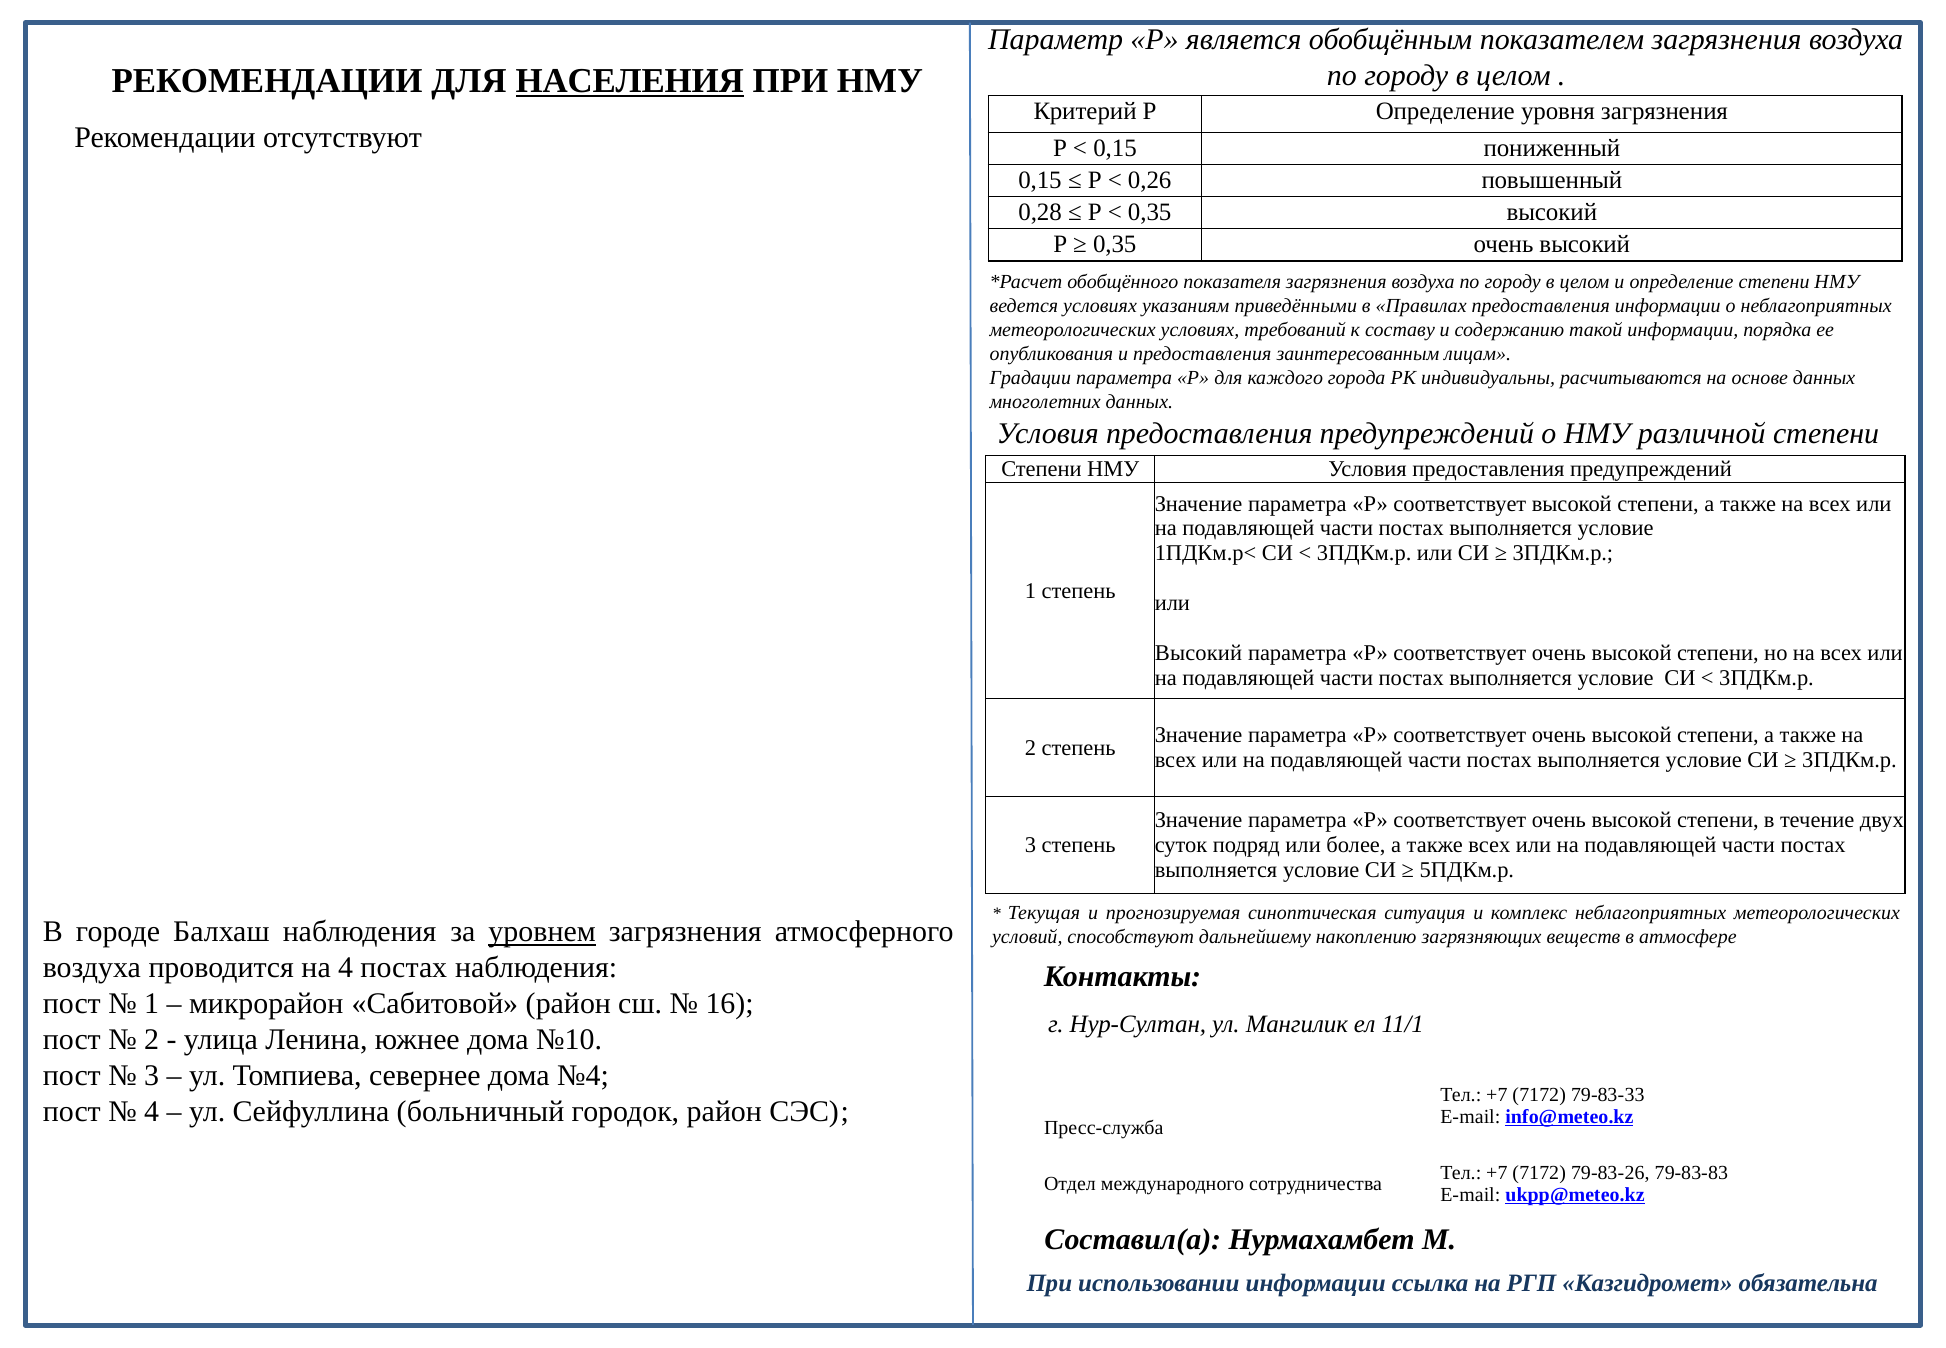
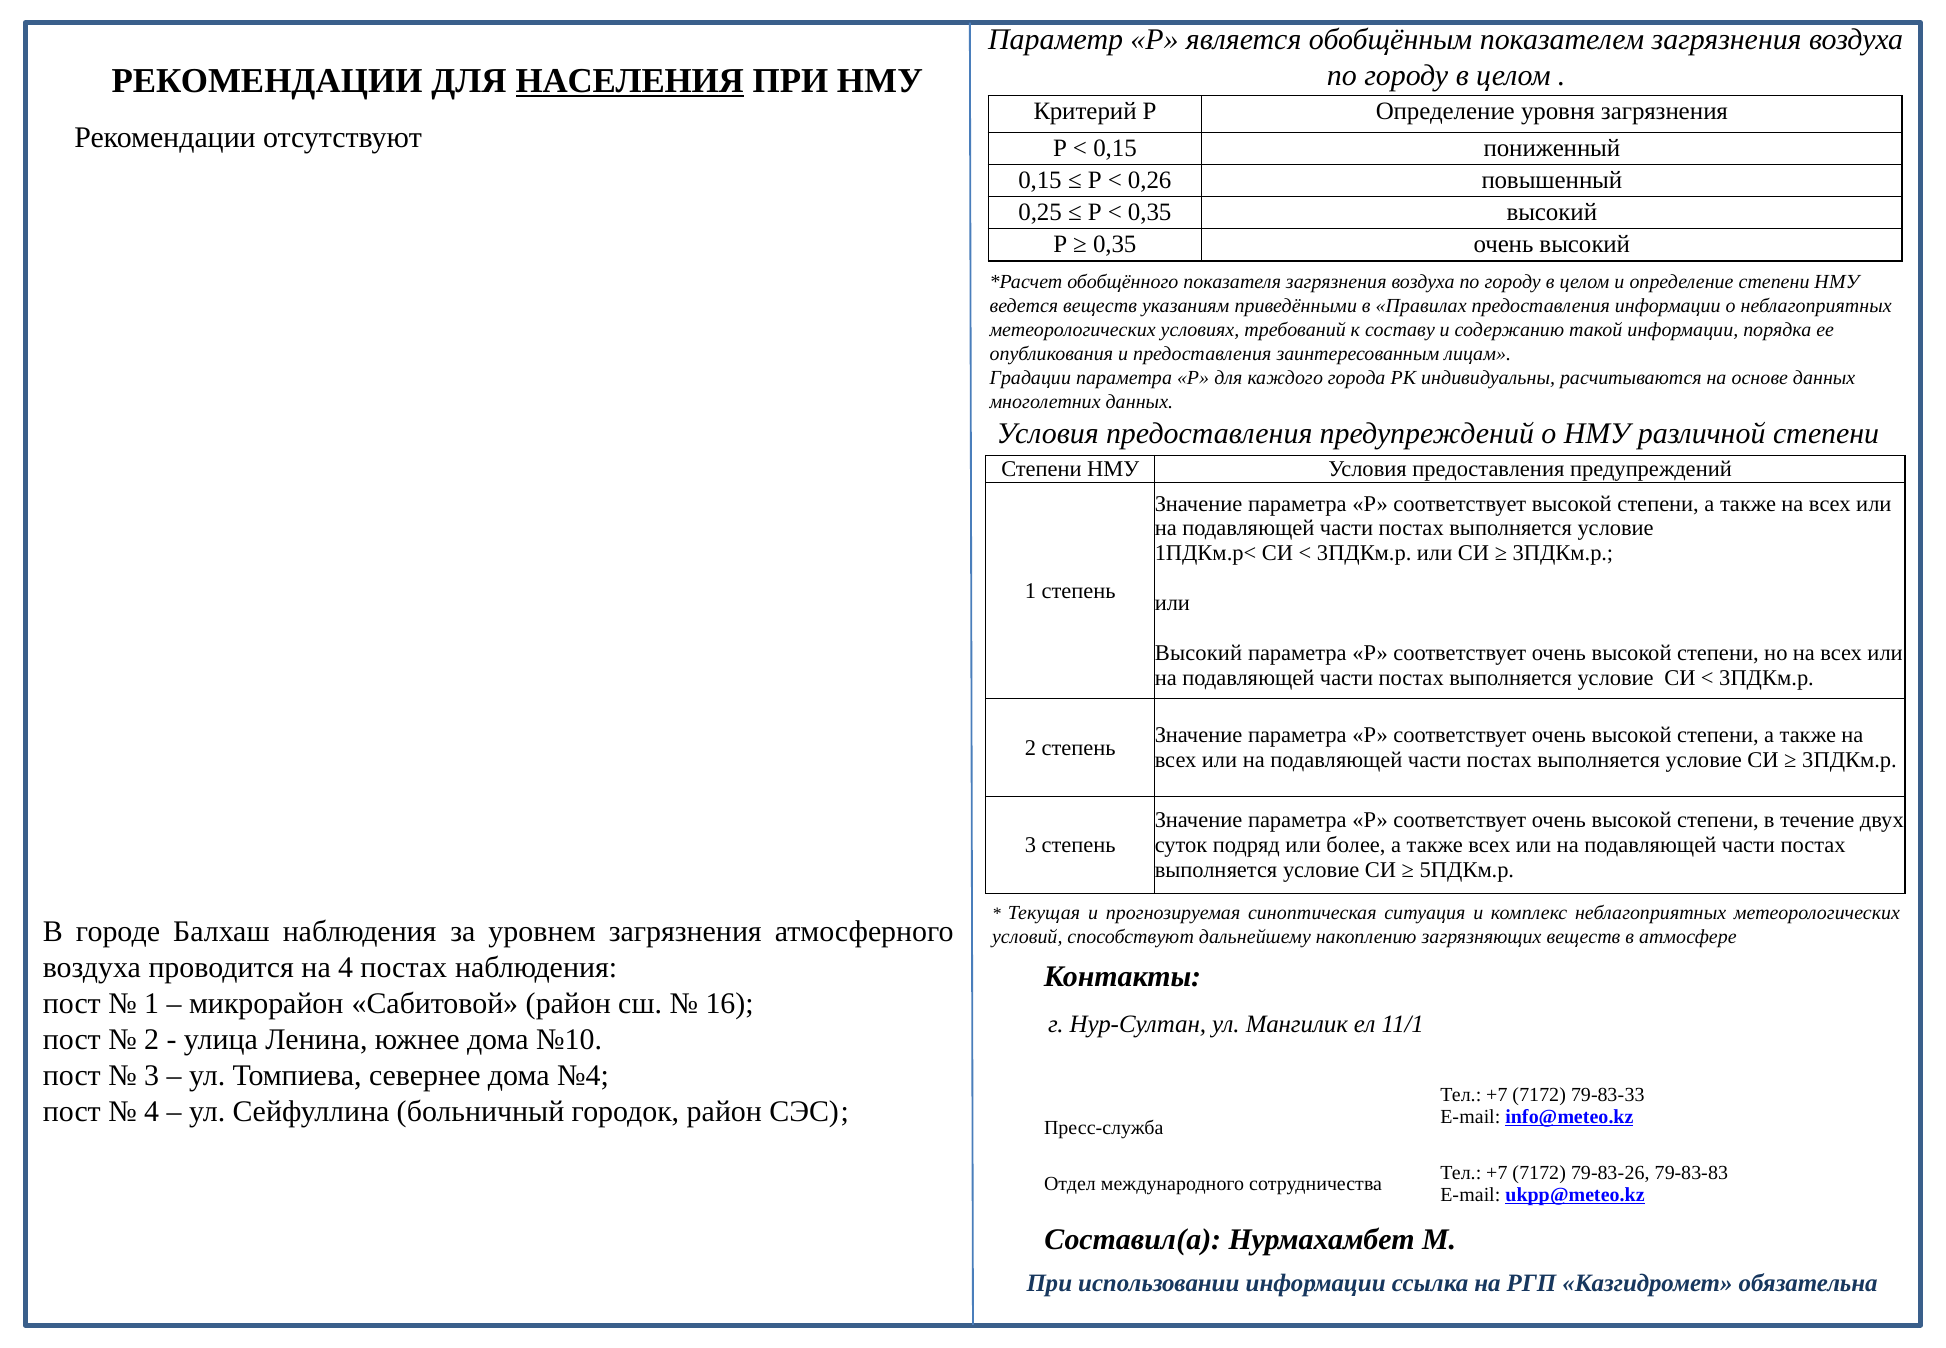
0,28: 0,28 -> 0,25 (1040, 212)
ведется условиях: условиях -> веществ (1100, 306)
уровнем underline: present -> none (542, 932)
